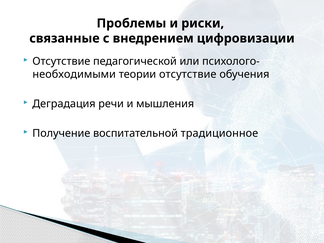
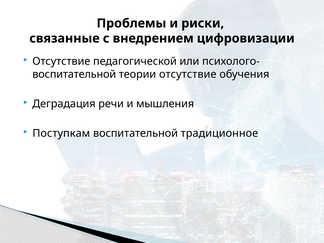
необходимыми: необходимыми -> воспитательной (74, 74)
Получение: Получение -> Поступкам (61, 133)
